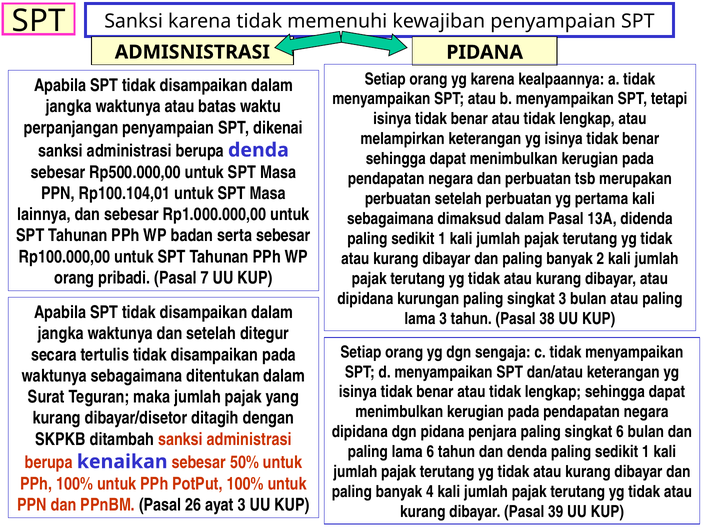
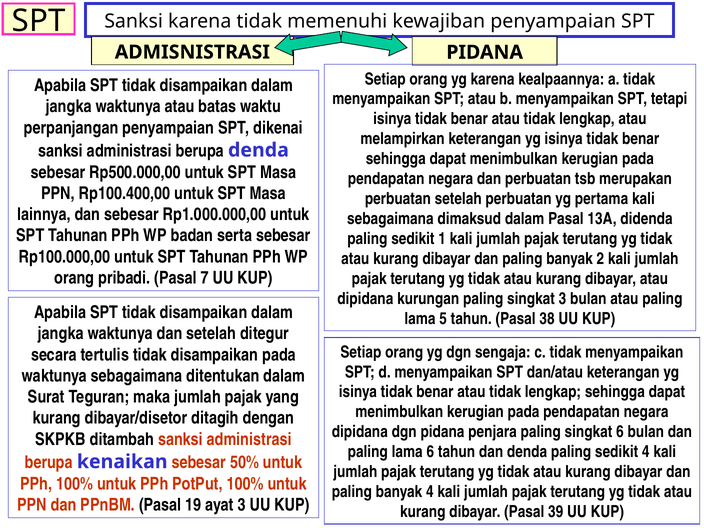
Rp100.104,01: Rp100.104,01 -> Rp100.400,00 (125, 193)
lama 3: 3 -> 5 (443, 319)
denda paling sedikit 1: 1 -> 4 (646, 452)
26: 26 -> 19 (193, 505)
